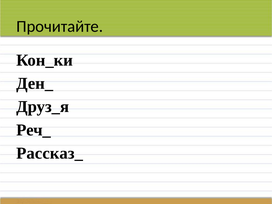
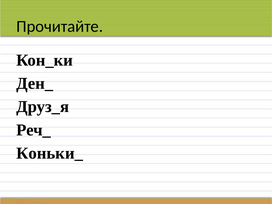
Рассказ_: Рассказ_ -> Коньки_ (50, 153)
